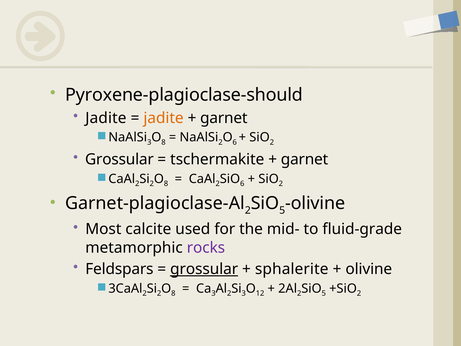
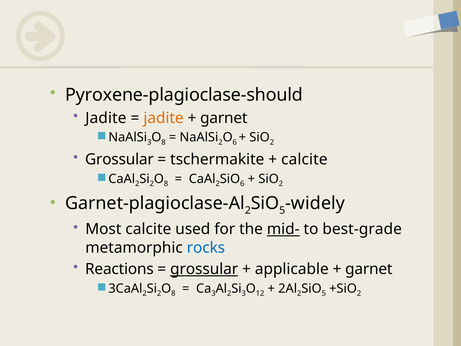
garnet: garnet -> calcite (304, 159)
olivine: olivine -> widely (315, 203)
mid- underline: none -> present (283, 229)
fluid-grade: fluid-grade -> best-grade (362, 229)
rocks colour: purple -> blue (206, 247)
Feldspars: Feldspars -> Reactions (119, 269)
sphalerite: sphalerite -> applicable (292, 269)
olivine: olivine -> garnet (369, 269)
